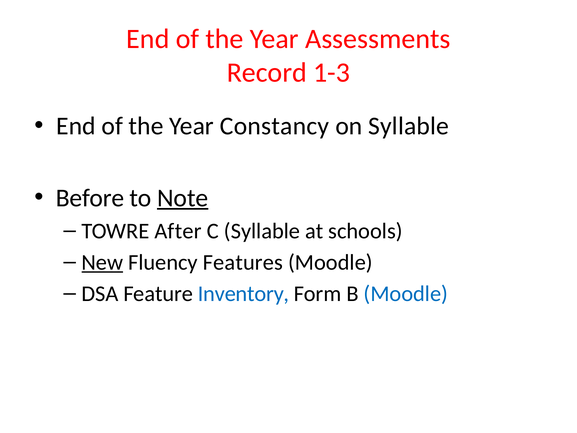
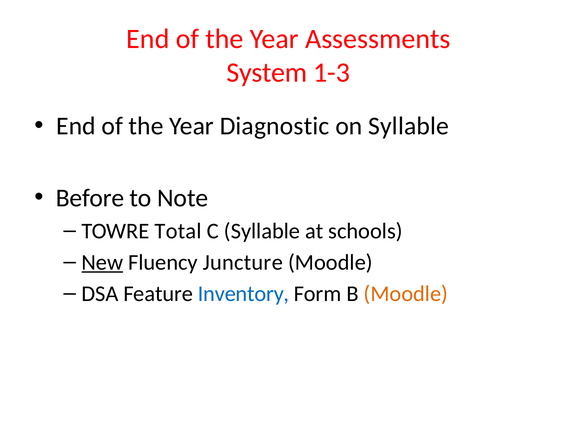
Record: Record -> System (267, 73)
Constancy: Constancy -> Diagnostic (275, 126)
Note underline: present -> none (183, 198)
After: After -> Total (178, 231)
Features: Features -> Juncture (243, 262)
Moodle colour: blue -> orange (406, 294)
